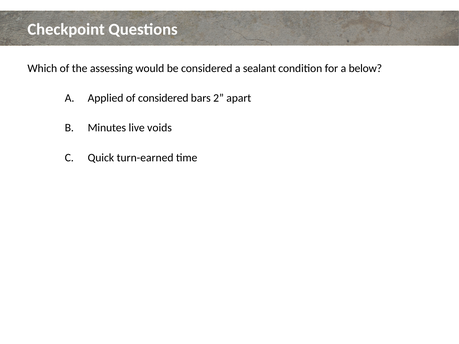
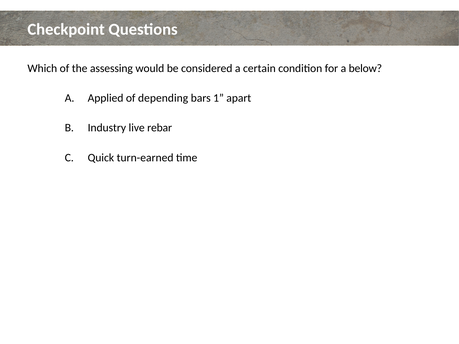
sealant: sealant -> certain (259, 68)
of considered: considered -> depending (163, 98)
2: 2 -> 1 (218, 98)
Minutes: Minutes -> Industry (107, 128)
voids: voids -> rebar (160, 128)
